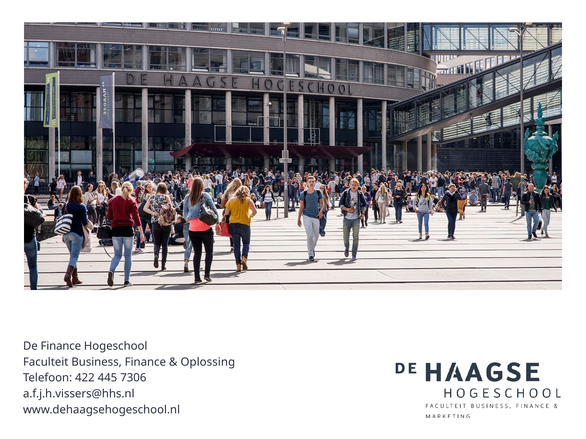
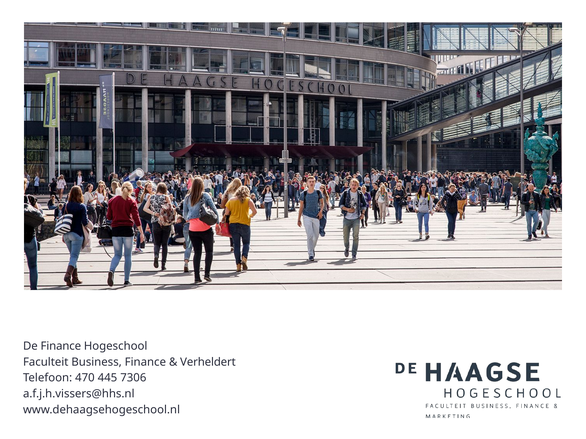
Oplossing: Oplossing -> Verheldert (208, 362)
422: 422 -> 470 (85, 378)
